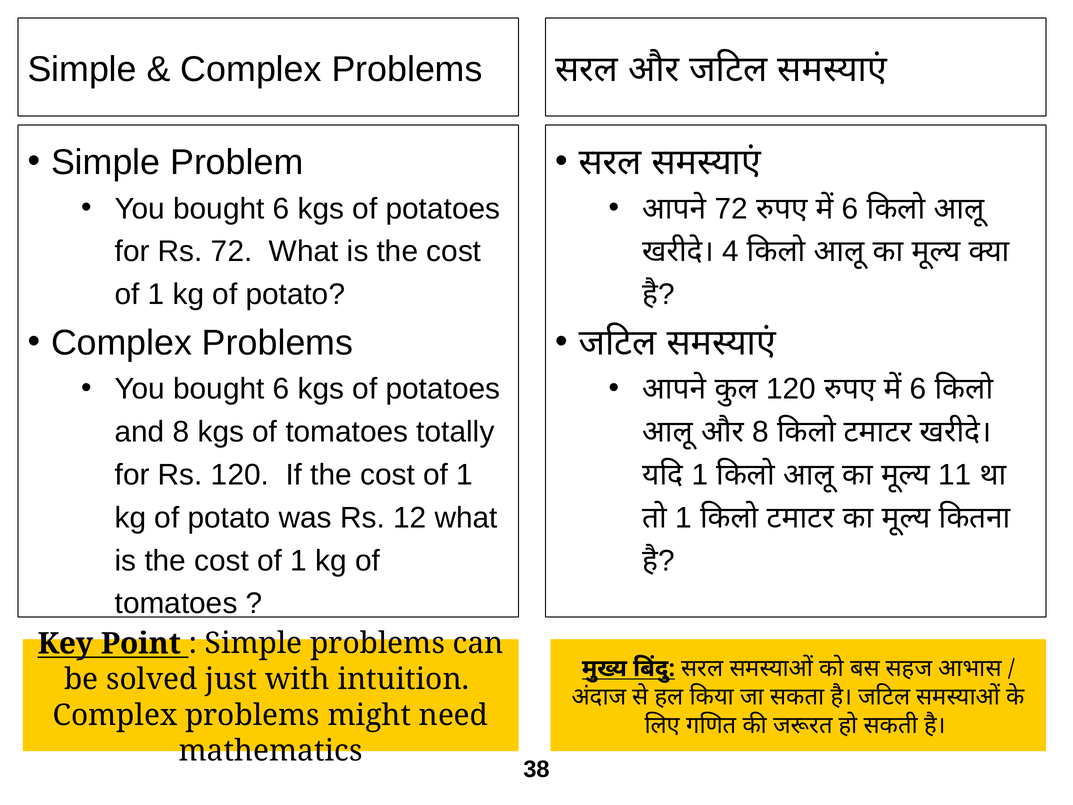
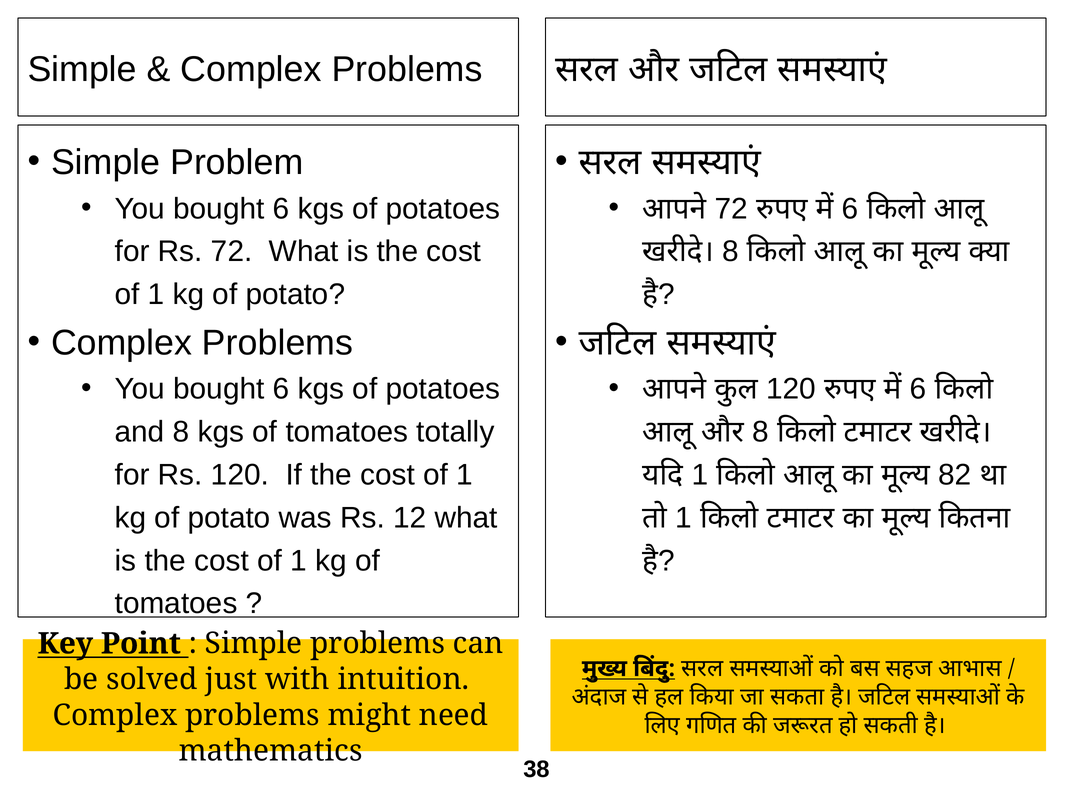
4: 4 -> 8 (730, 252)
11: 11 -> 82 (955, 475)
